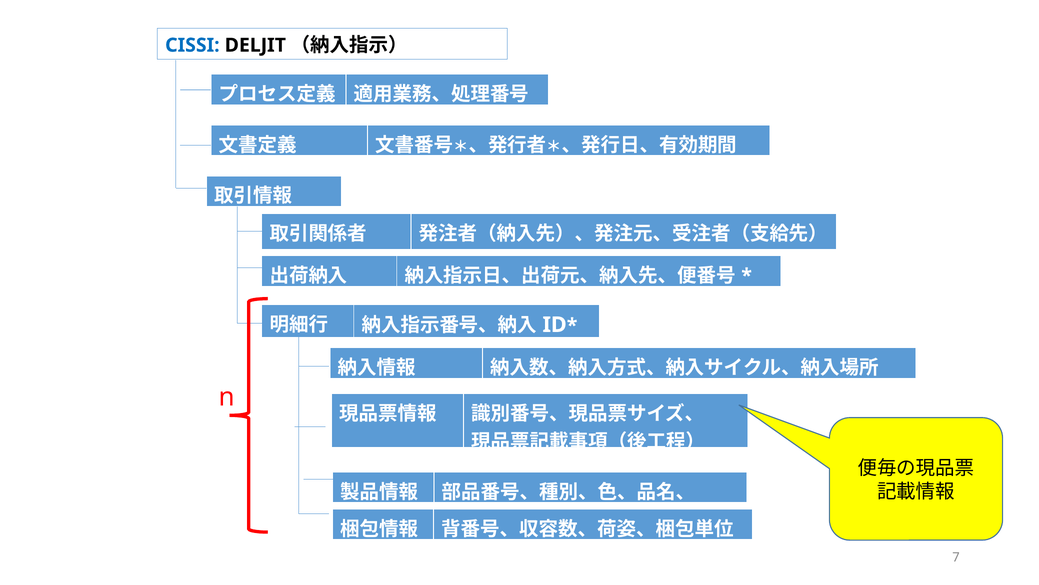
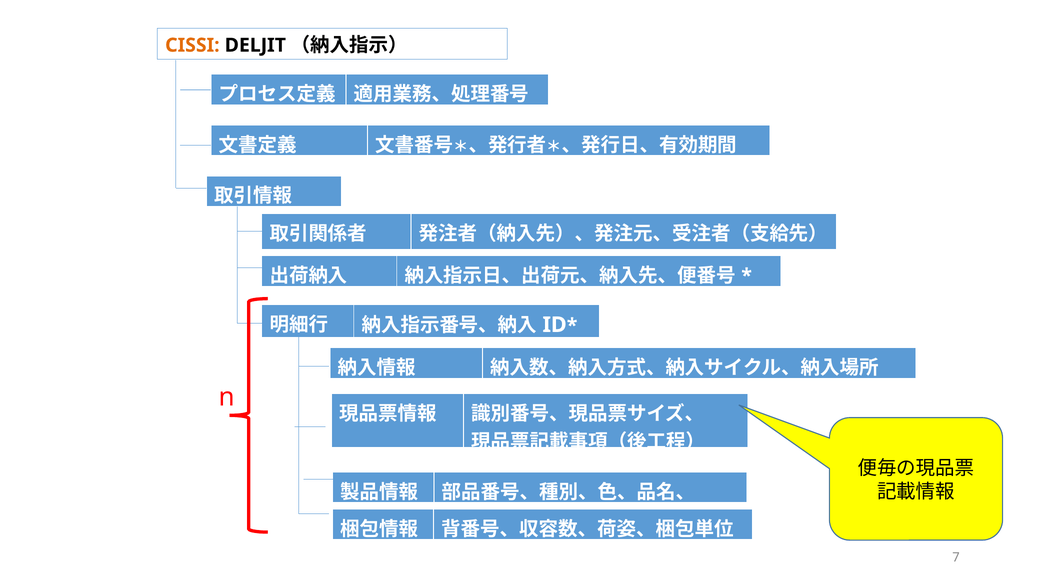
CISSI colour: blue -> orange (192, 45)
